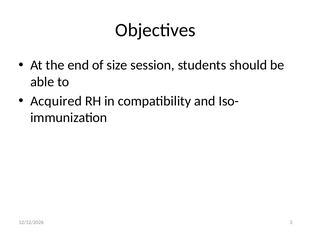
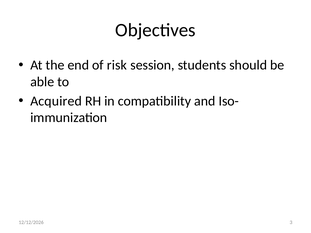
size: size -> risk (117, 65)
